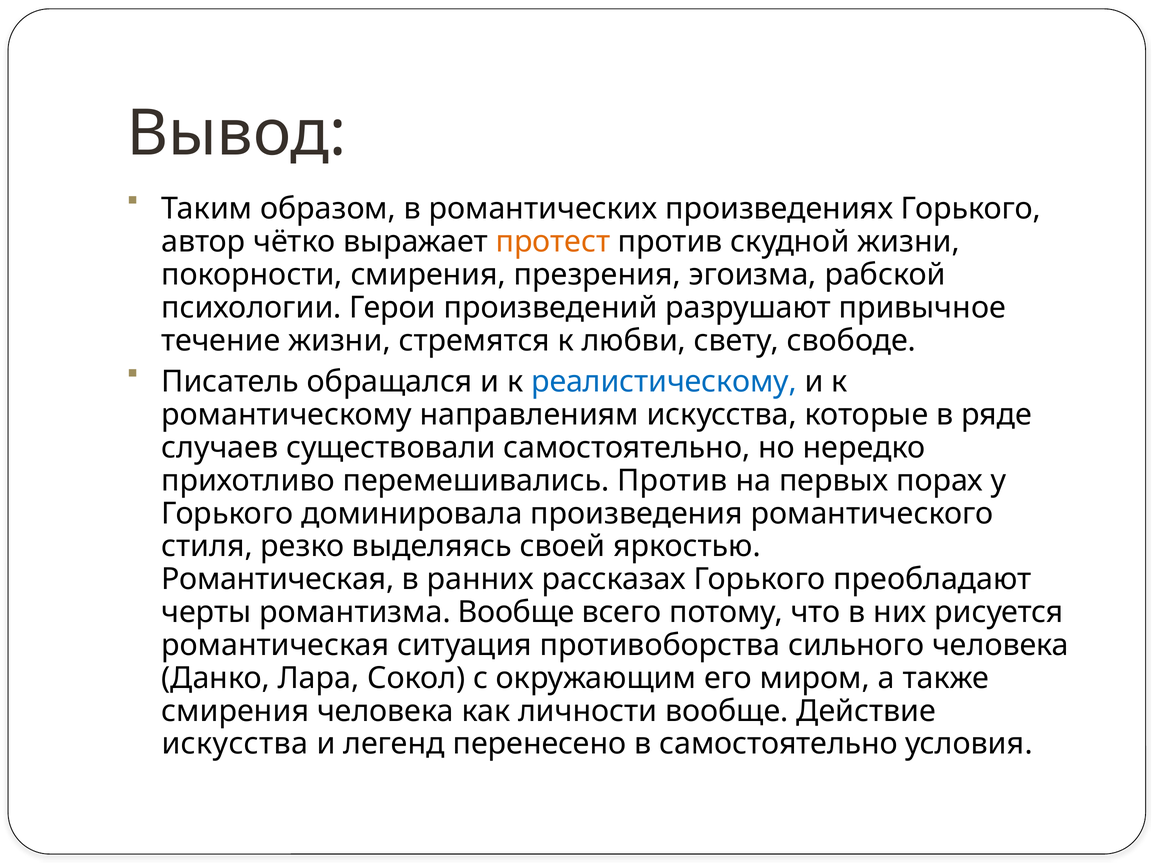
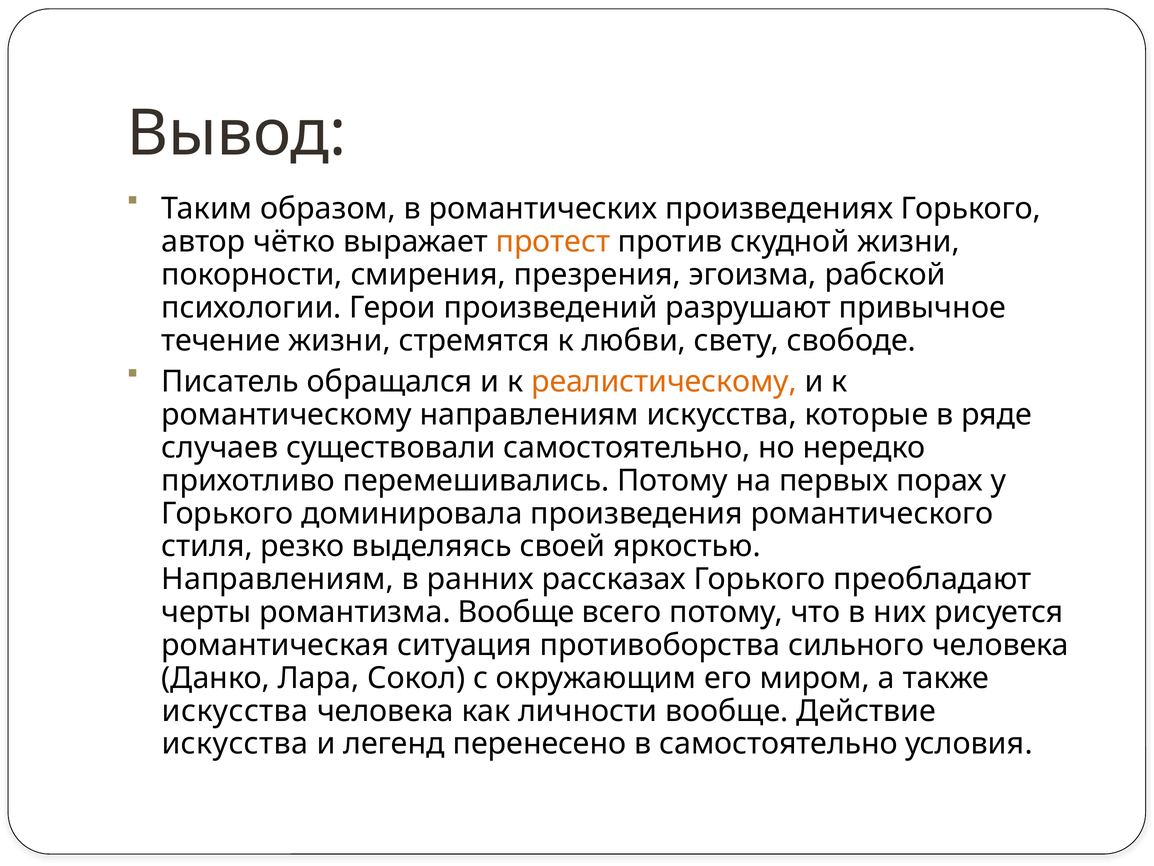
реалистическому colour: blue -> orange (664, 382)
перемешивались Против: Против -> Потому (673, 480)
Романтическая: Романтическая -> Направлениям (278, 579)
смирения: смирения -> искусства (235, 711)
